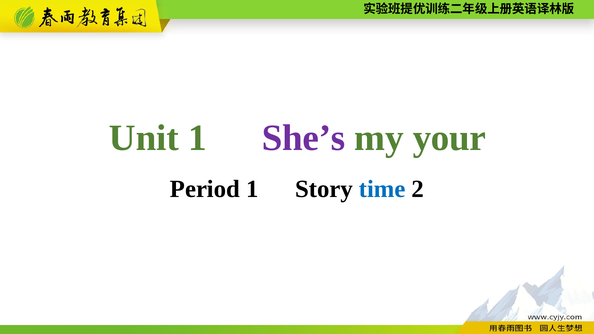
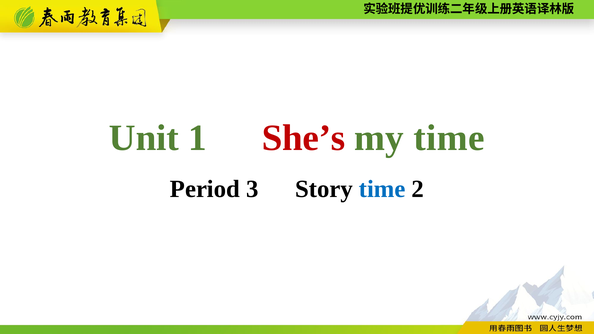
She’s colour: purple -> red (304, 138)
my your: your -> time (449, 138)
Period 1: 1 -> 3 (252, 189)
